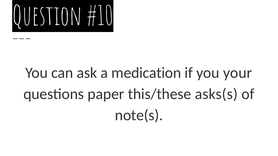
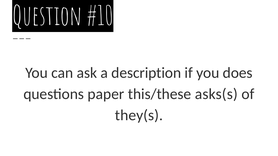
medication: medication -> description (146, 73)
your: your -> does (238, 73)
note(s: note(s -> they(s (139, 116)
